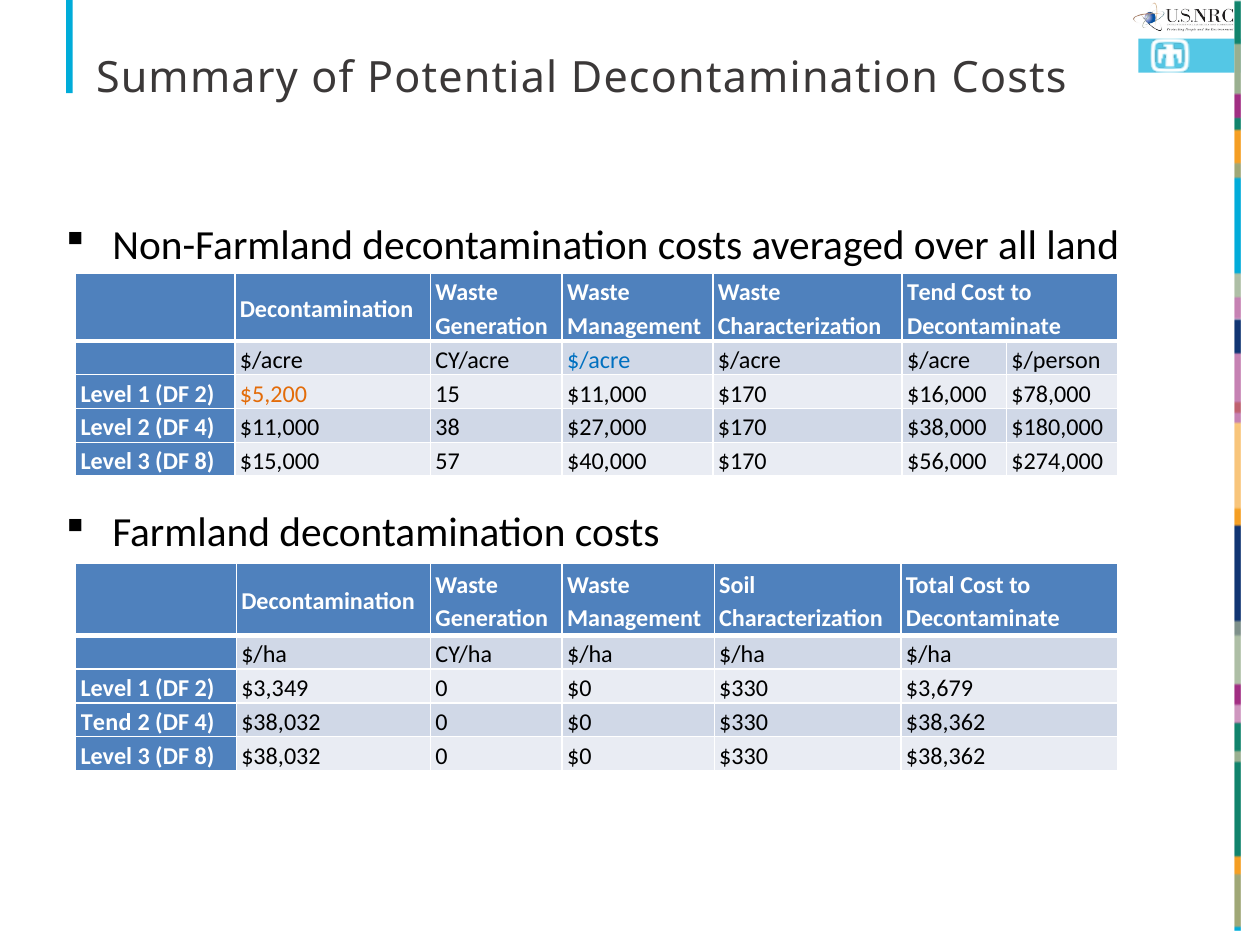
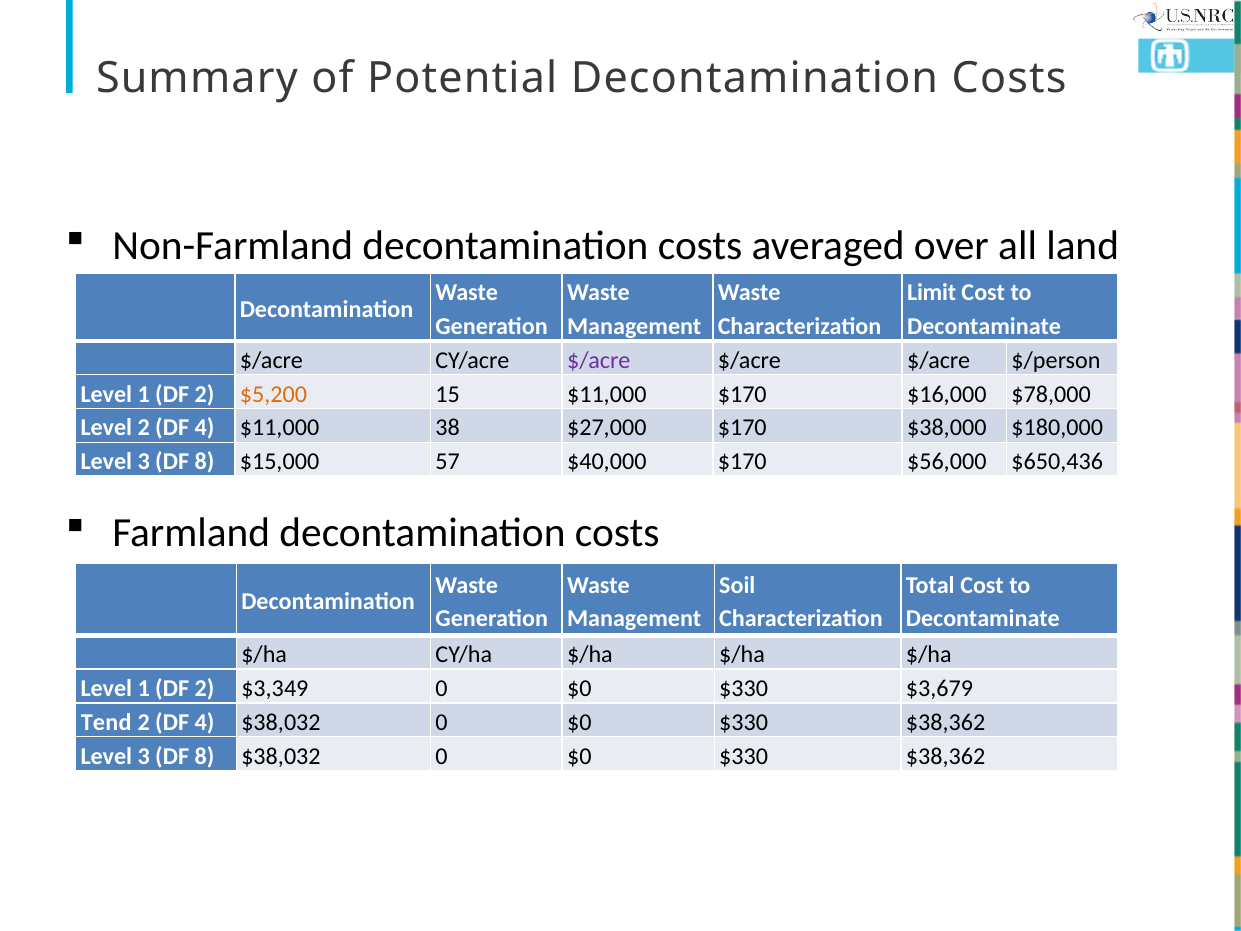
Tend: Tend -> Limit (932, 293)
$/acre colour: blue -> purple (599, 360)
$274,000: $274,000 -> $650,436 (1057, 462)
